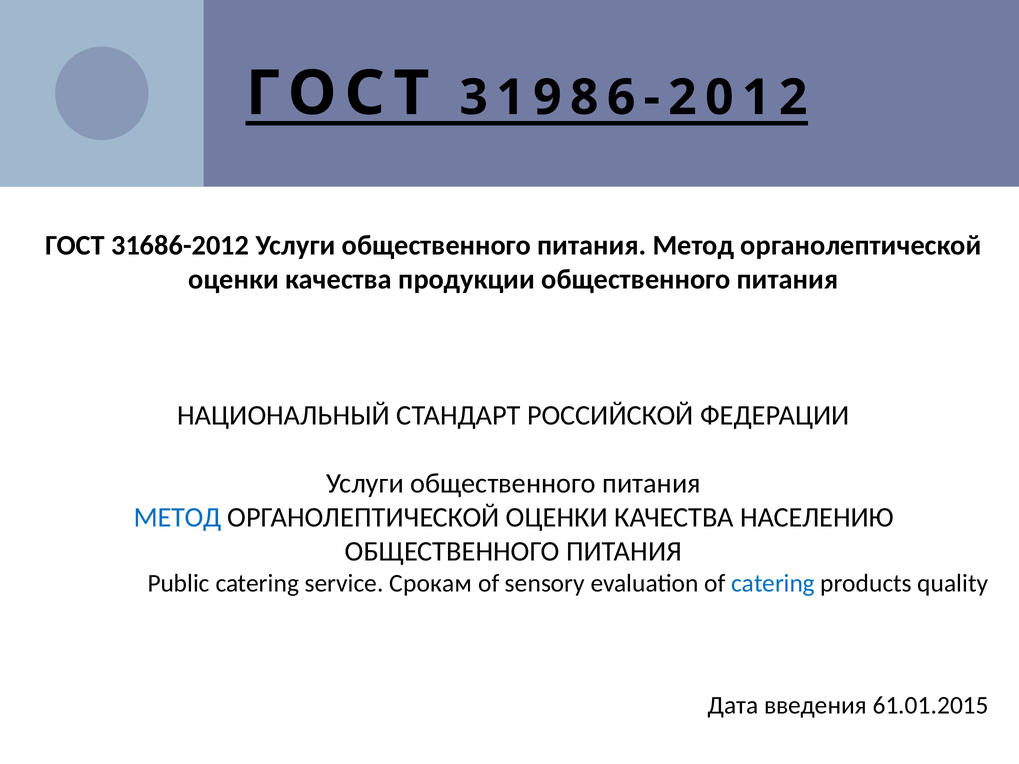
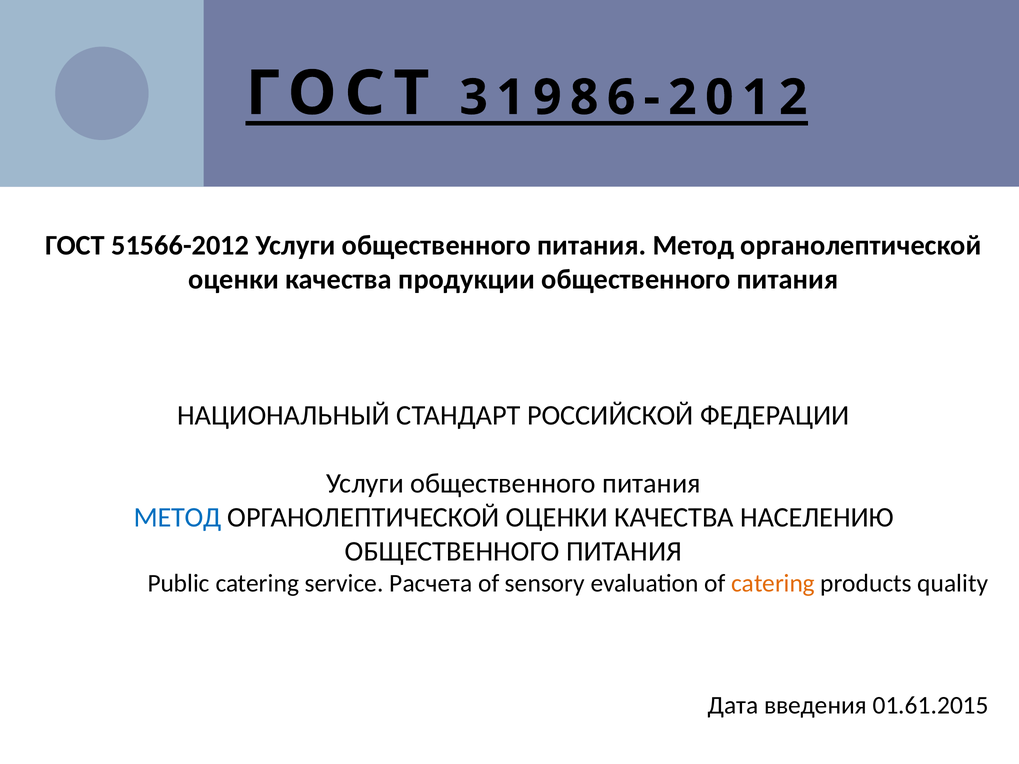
31686-2012: 31686-2012 -> 51566-2012 (180, 246)
Срокам: Срокам -> Расчета (431, 583)
catering colour: blue -> orange (773, 583)
61.01.2015: 61.01.2015 -> 01.61.2015 (931, 706)
